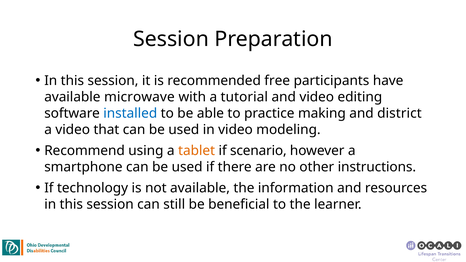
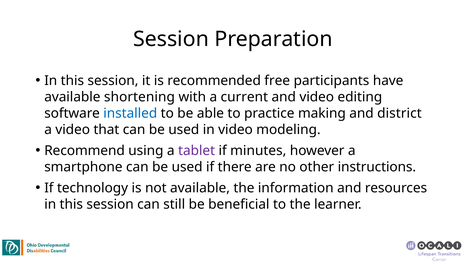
microwave: microwave -> shortening (139, 97)
tutorial: tutorial -> current (244, 97)
tablet colour: orange -> purple (197, 151)
scenario: scenario -> minutes (258, 151)
